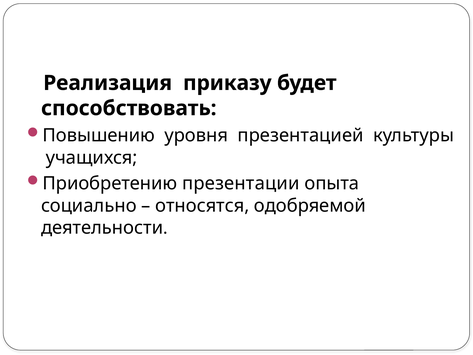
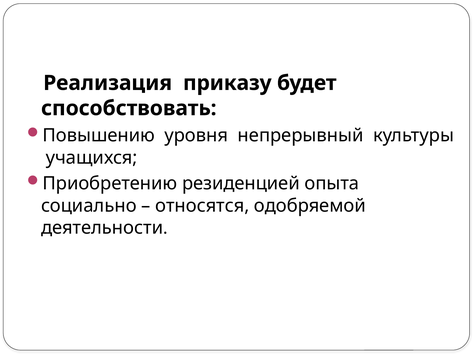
презентацией: презентацией -> непрерывный (301, 135)
презентации: презентации -> резиденцией (241, 183)
